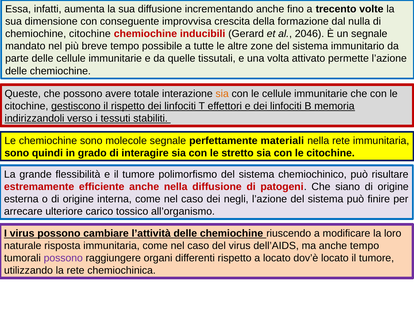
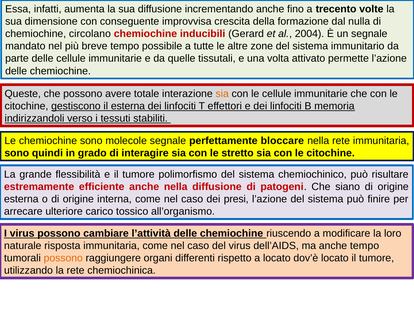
chemiochine citochine: citochine -> circolano (90, 34)
2046: 2046 -> 2004 (310, 34)
il rispetto: rispetto -> esterna (128, 106)
materiali: materiali -> bloccare (282, 141)
negli: negli -> presi (236, 199)
possono colour: purple -> orange (63, 259)
